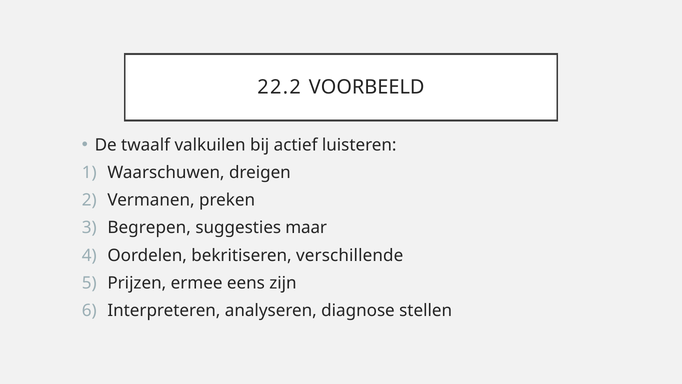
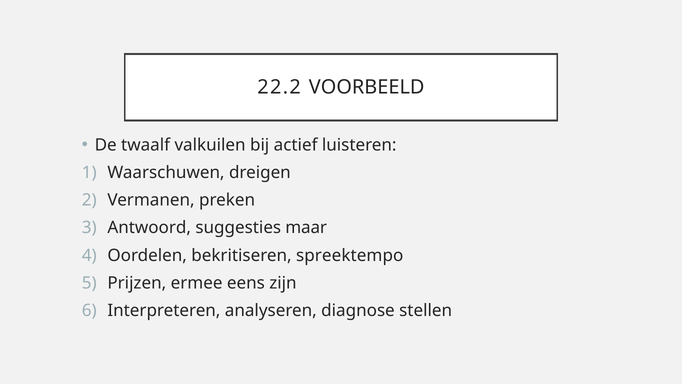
Begrepen: Begrepen -> Antwoord (149, 228)
verschillende: verschillende -> spreektempo (350, 255)
